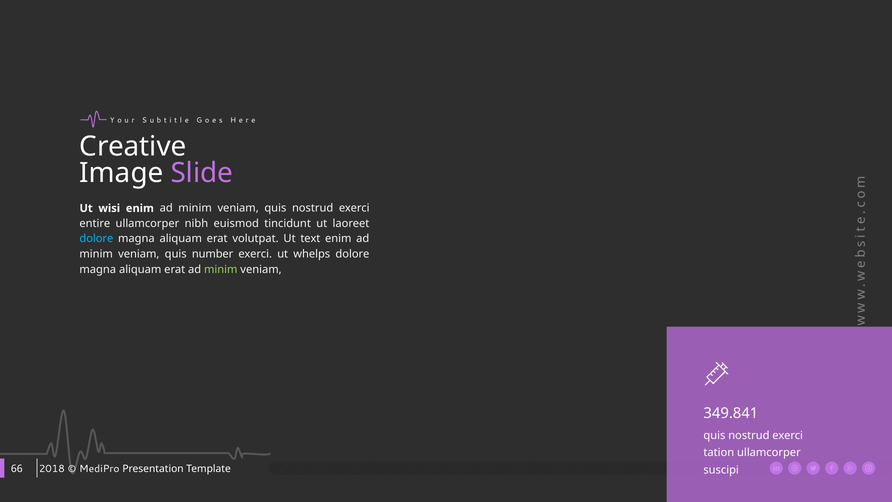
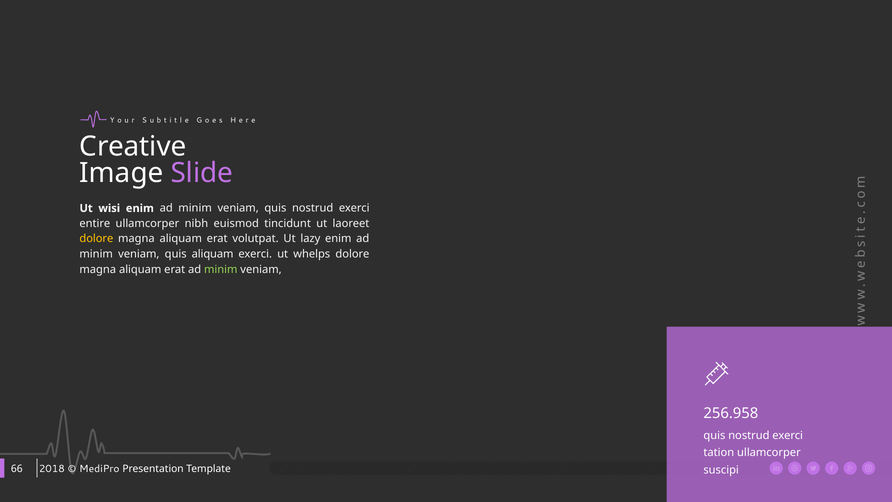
dolore colour: light blue -> yellow (96, 239)
text: text -> lazy (310, 239)
quis number: number -> aliquam (213, 254)
349.841: 349.841 -> 256.958 (731, 413)
